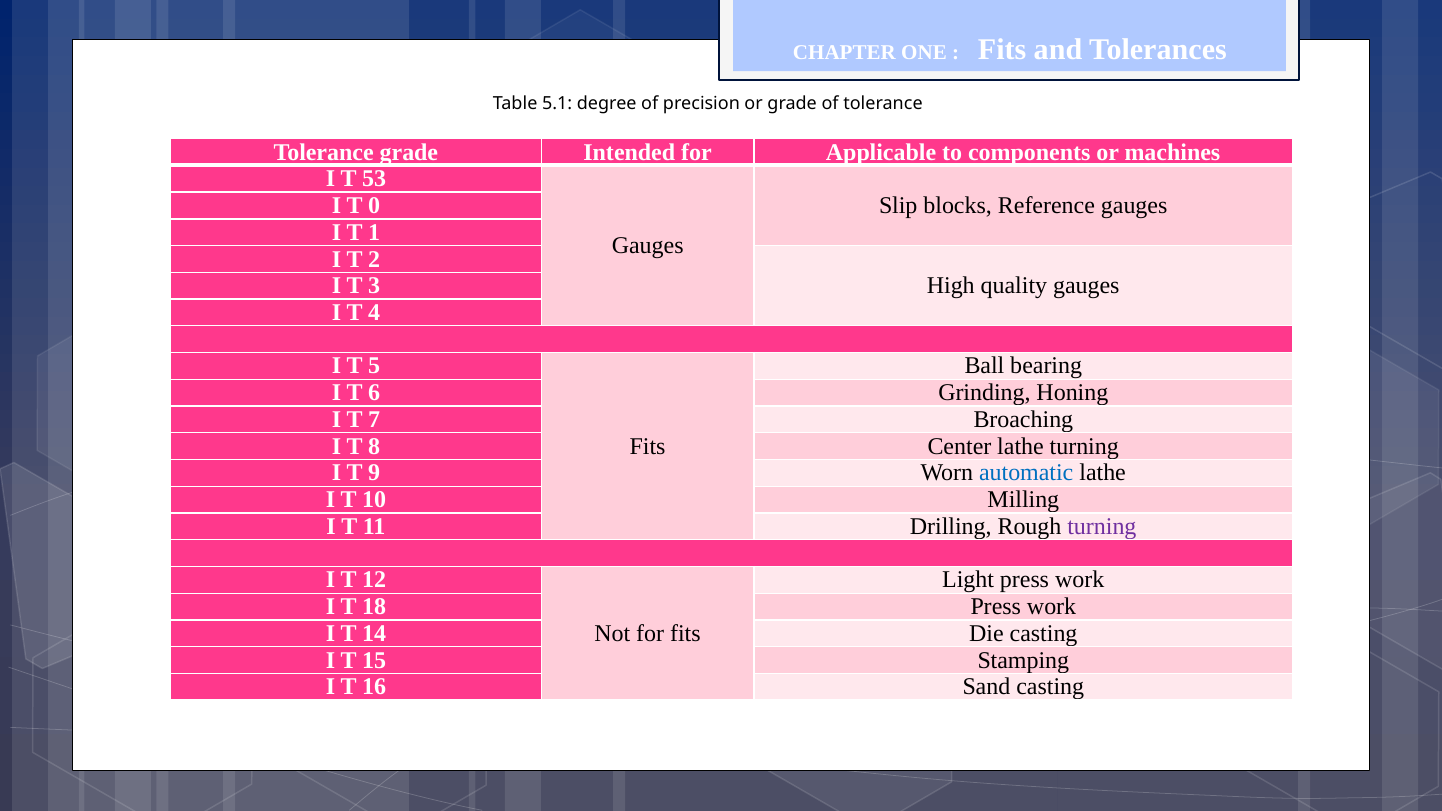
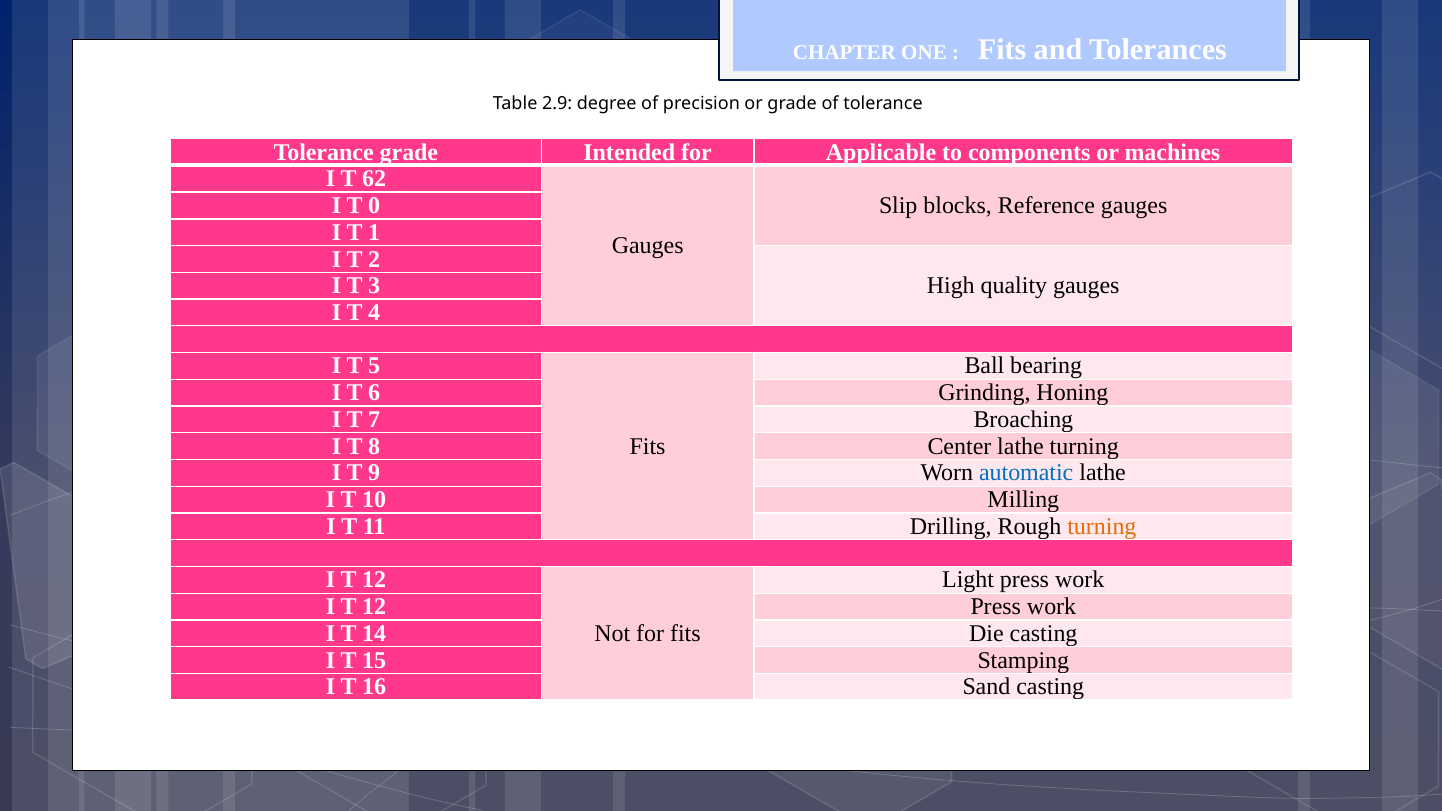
5.1: 5.1 -> 2.9 (557, 104)
53: 53 -> 62 (374, 179)
turning colour: purple -> orange (1102, 527)
18: 18 -> 12 (374, 607)
